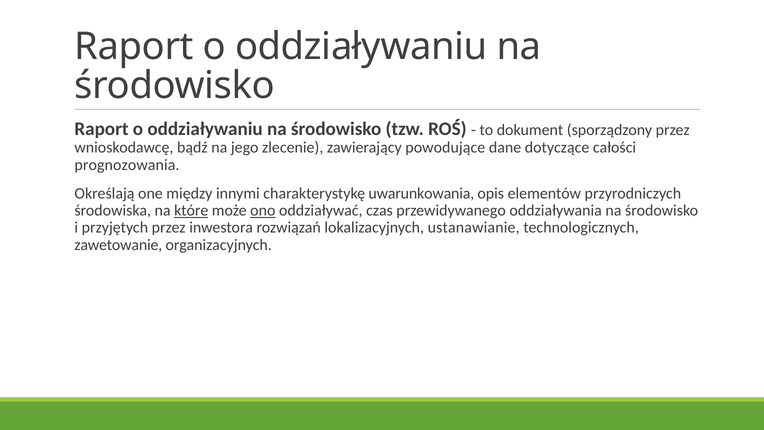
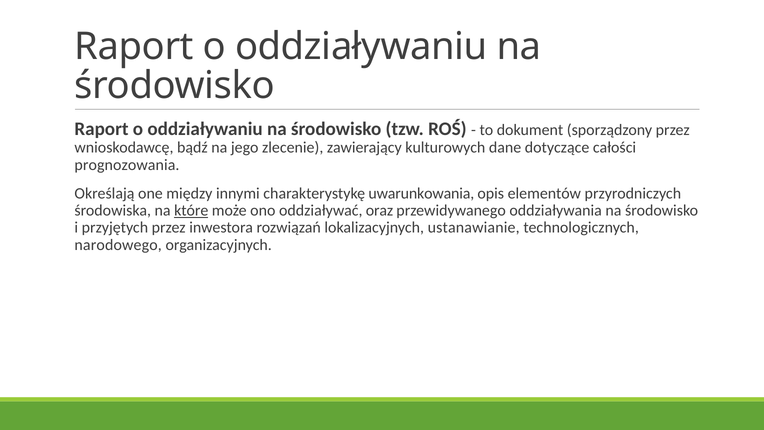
powodujące: powodujące -> kulturowych (445, 148)
ono underline: present -> none (263, 210)
czas: czas -> oraz (380, 210)
zawetowanie: zawetowanie -> narodowego (118, 245)
